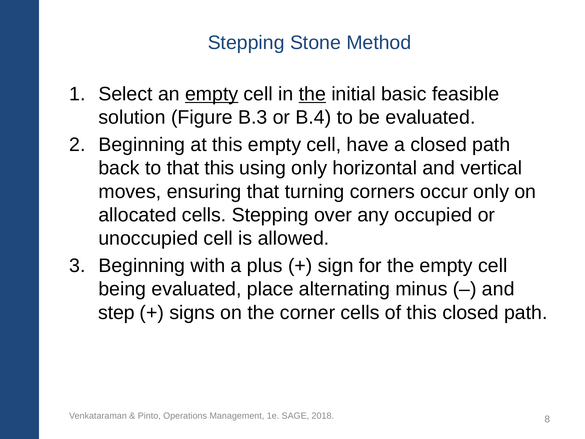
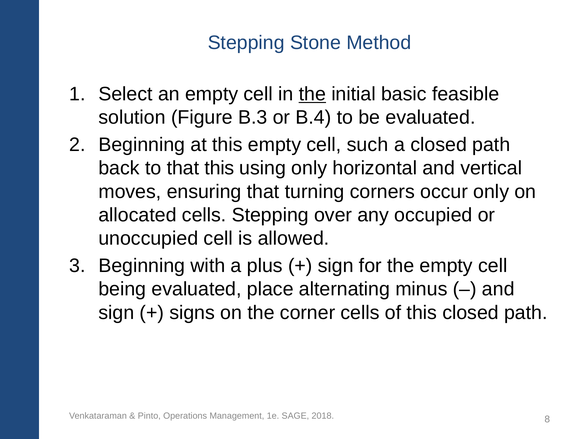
empty underline: present -> none (212, 94)
have: have -> such (368, 145)
step: step -> sign (116, 312)
